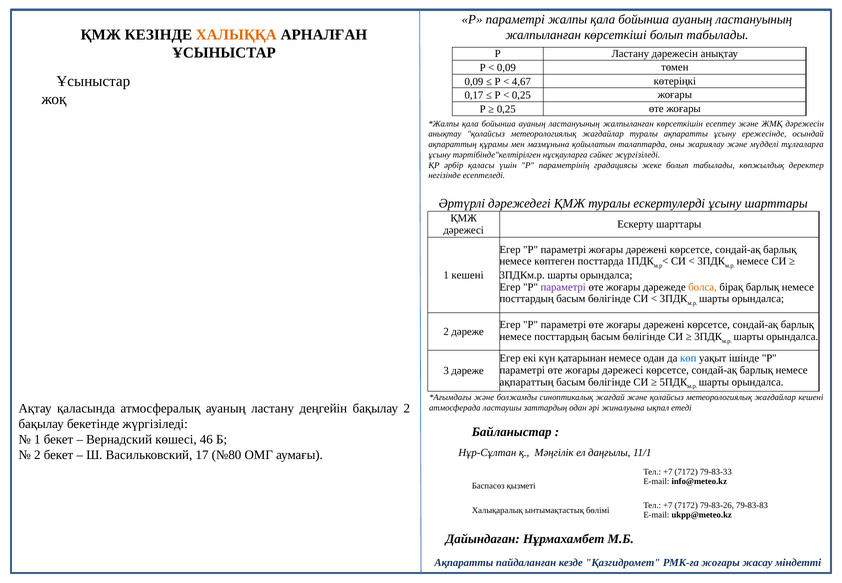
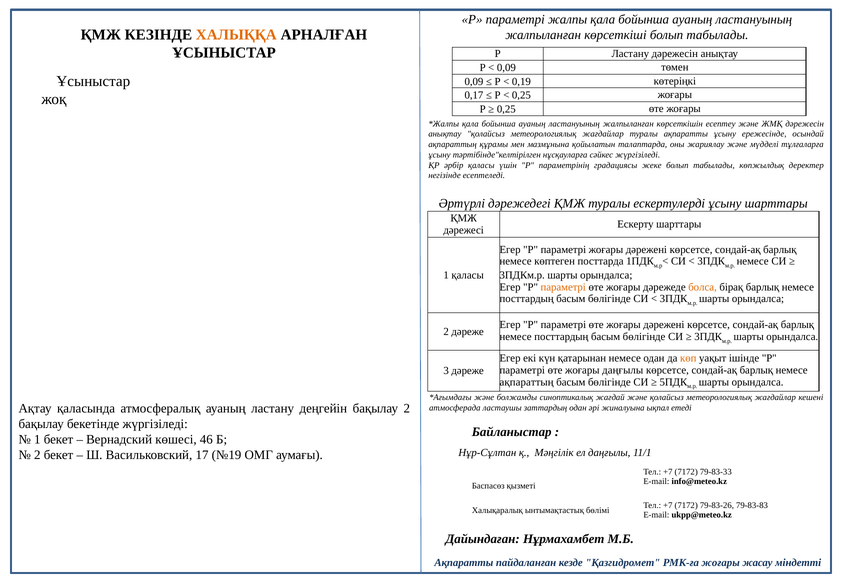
4,67: 4,67 -> 0,19 (521, 81)
1 кешені: кешені -> қаласы (468, 275)
параметрі colour: purple -> orange (563, 287)
көп colour: blue -> orange (688, 358)
жоғары дәрежесі: дәрежесі -> даңғылы (623, 370)
№80: №80 -> №19 (227, 455)
